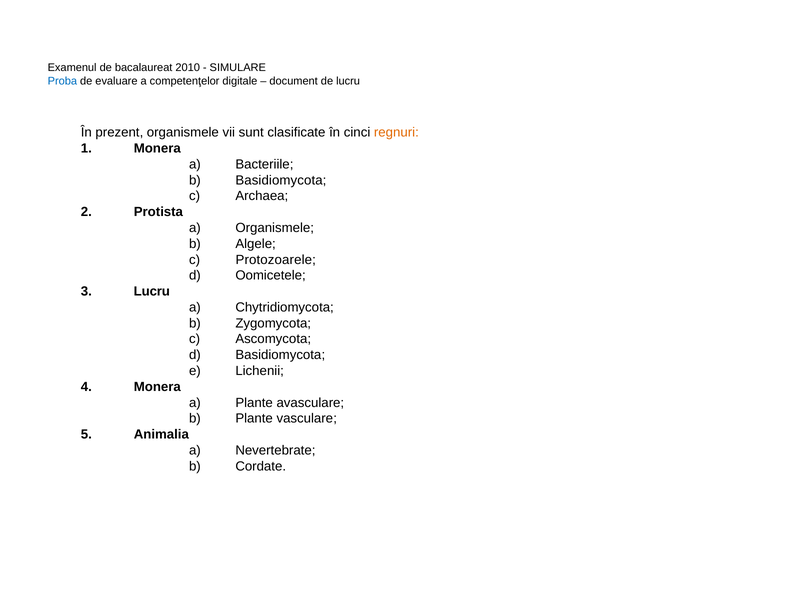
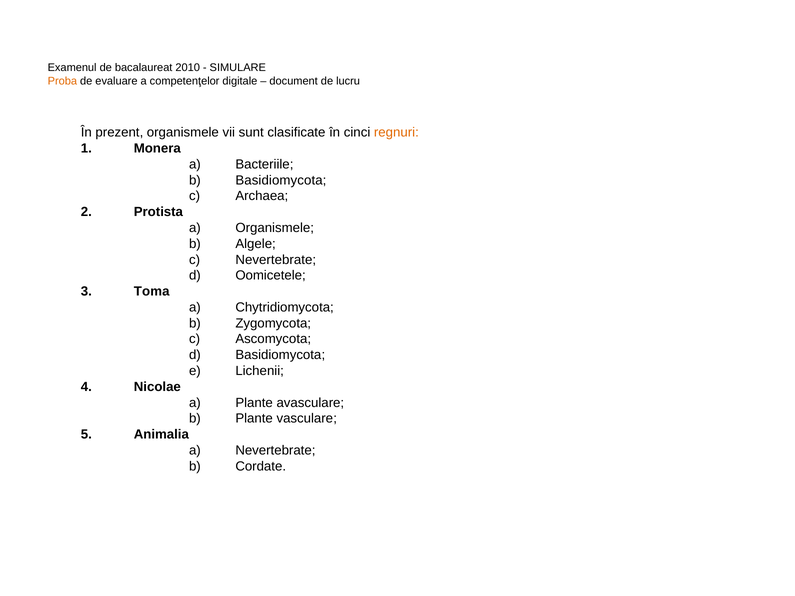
Proba colour: blue -> orange (62, 81)
Protozoarele: Protozoarele -> Nevertebrate (276, 260)
Lucru: Lucru -> Toma (152, 292)
Monera: Monera -> Nicolae (157, 387)
